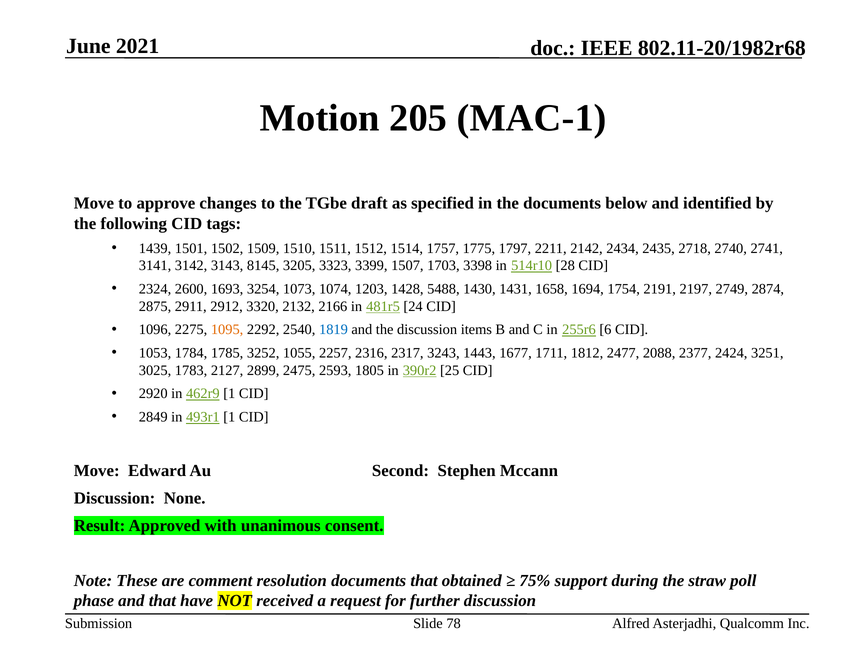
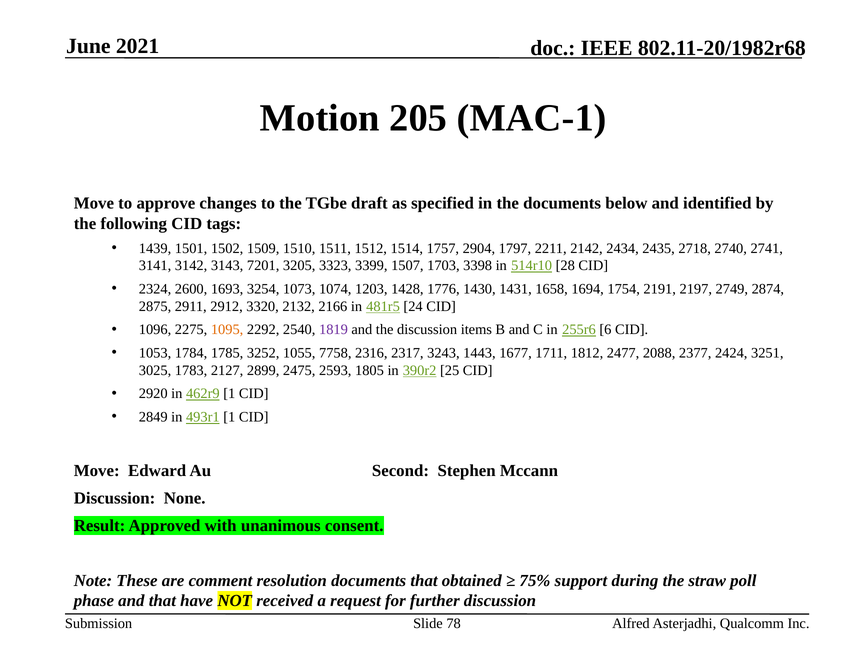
1775: 1775 -> 2904 (479, 248)
8145: 8145 -> 7201 (263, 266)
5488: 5488 -> 1776 (443, 289)
1819 colour: blue -> purple (333, 330)
2257: 2257 -> 7758 (335, 353)
